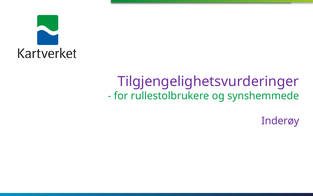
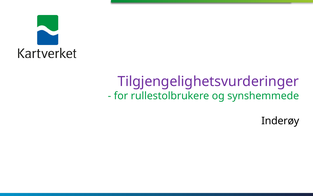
Inderøy colour: purple -> black (280, 121)
